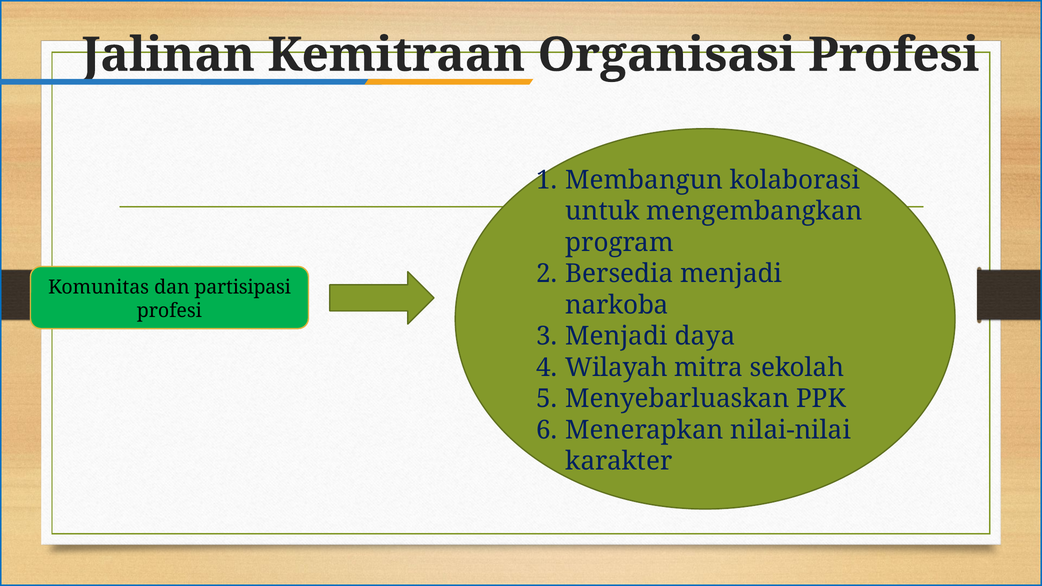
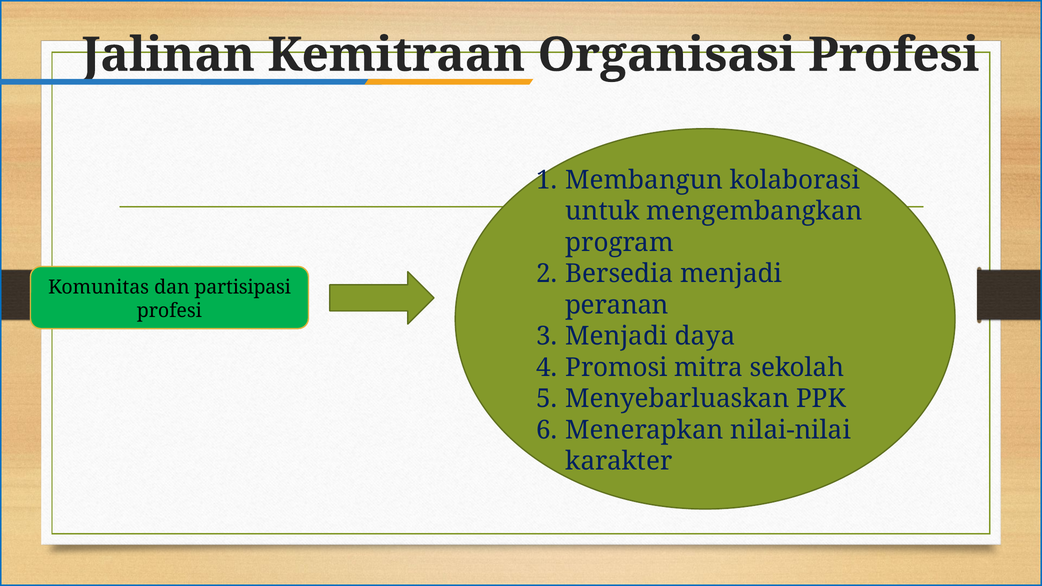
narkoba: narkoba -> peranan (617, 305)
Wilayah: Wilayah -> Promosi (616, 368)
